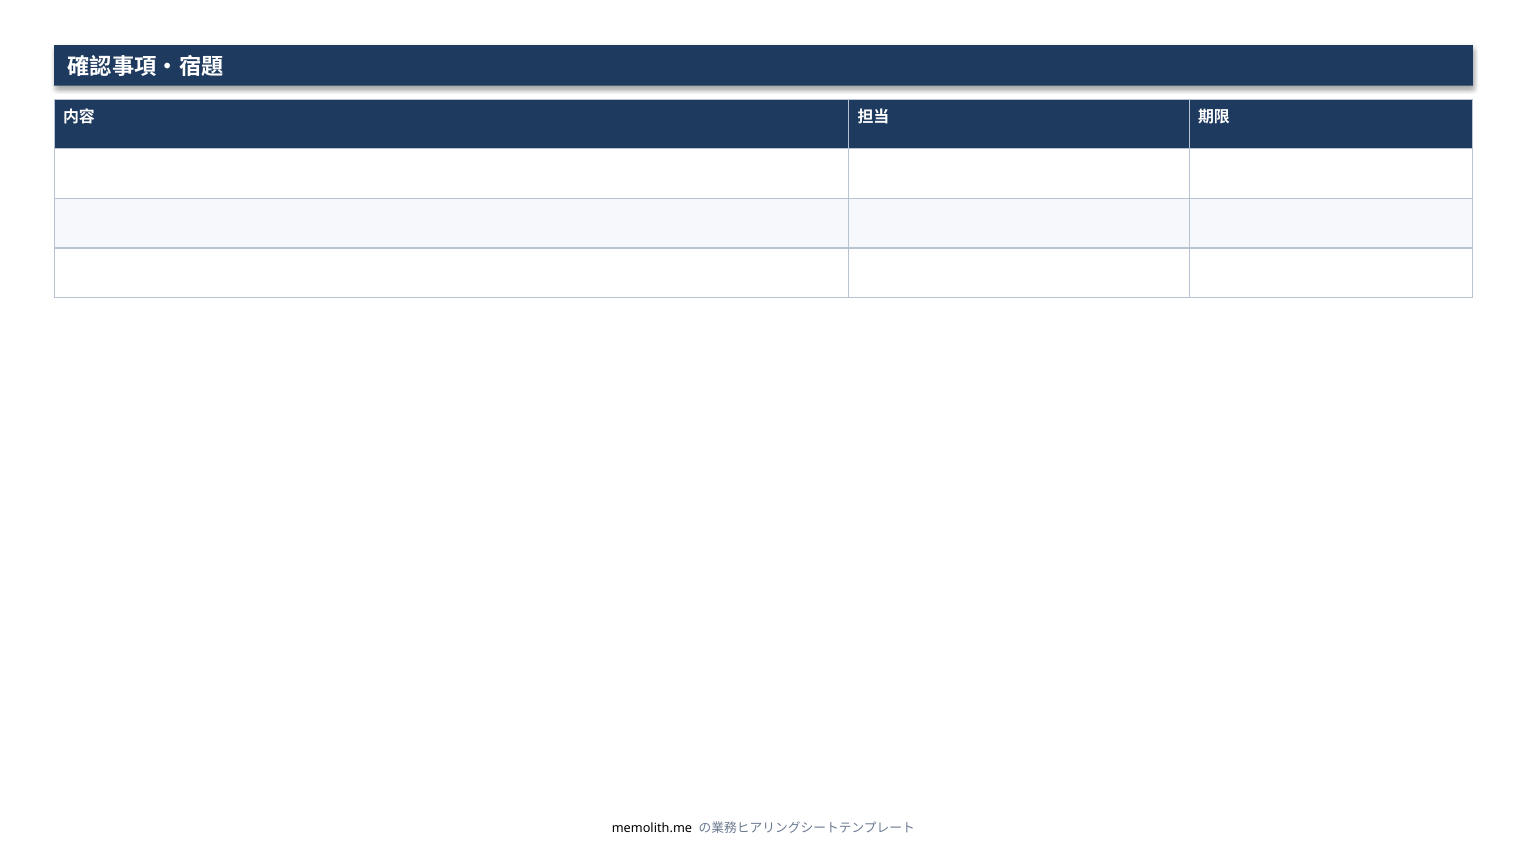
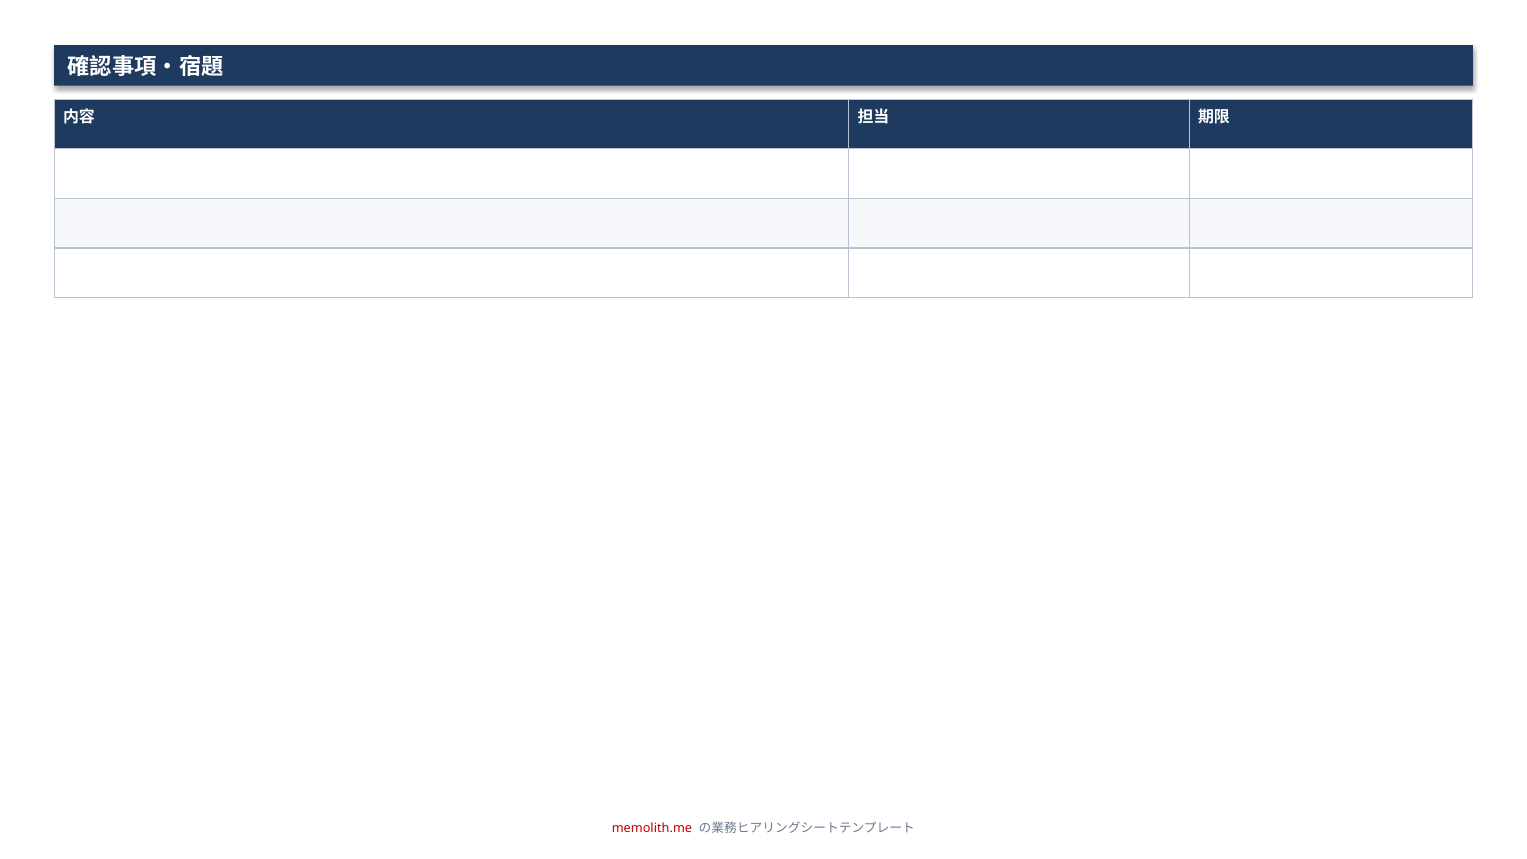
memolith.me colour: black -> red (652, 828)
